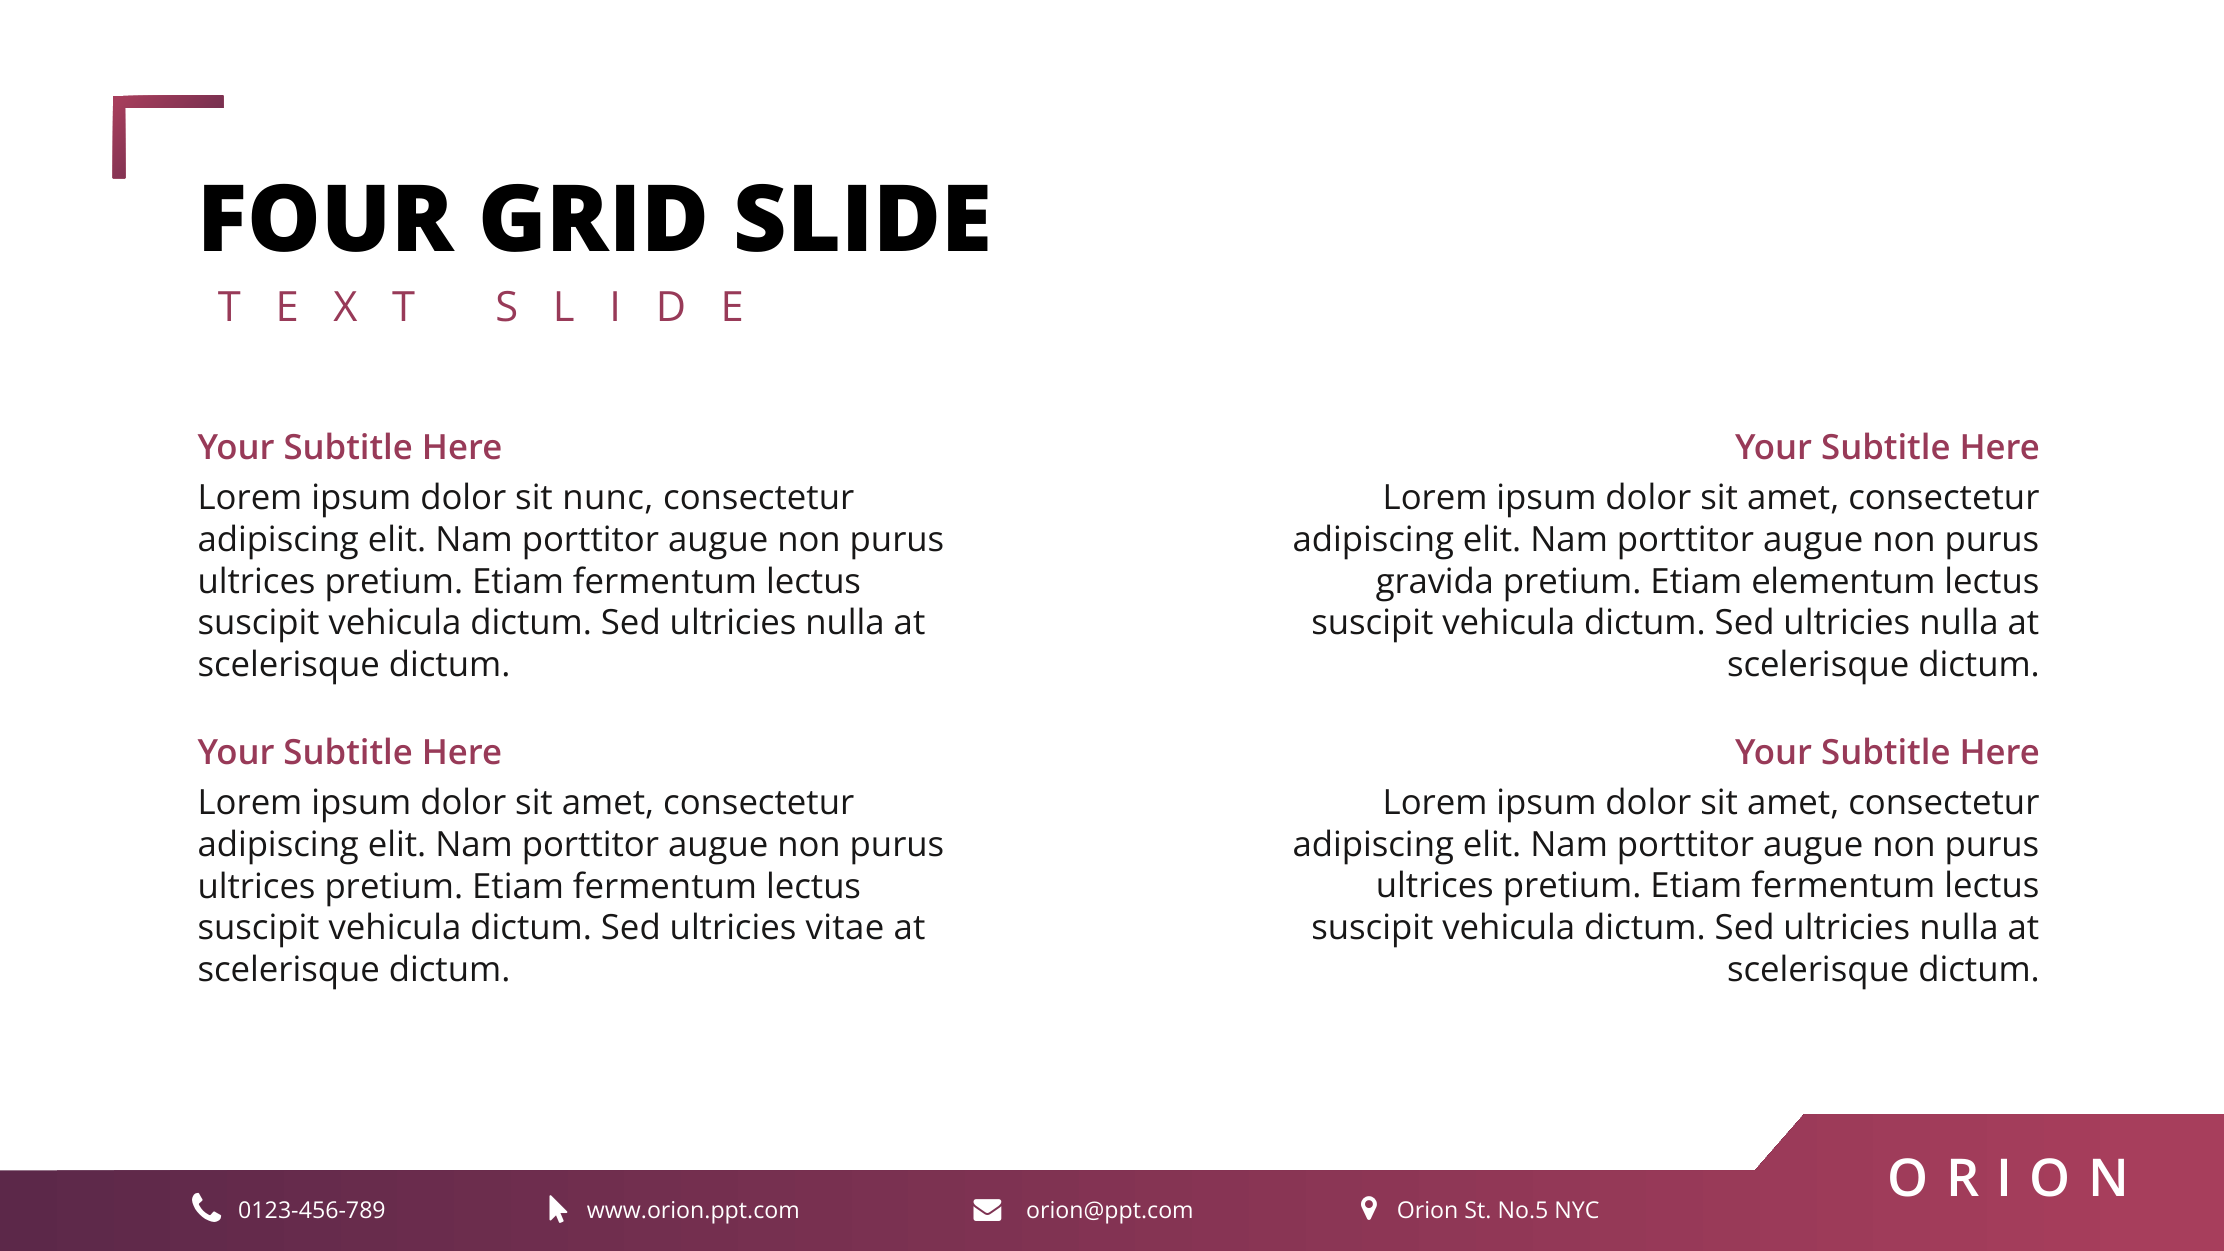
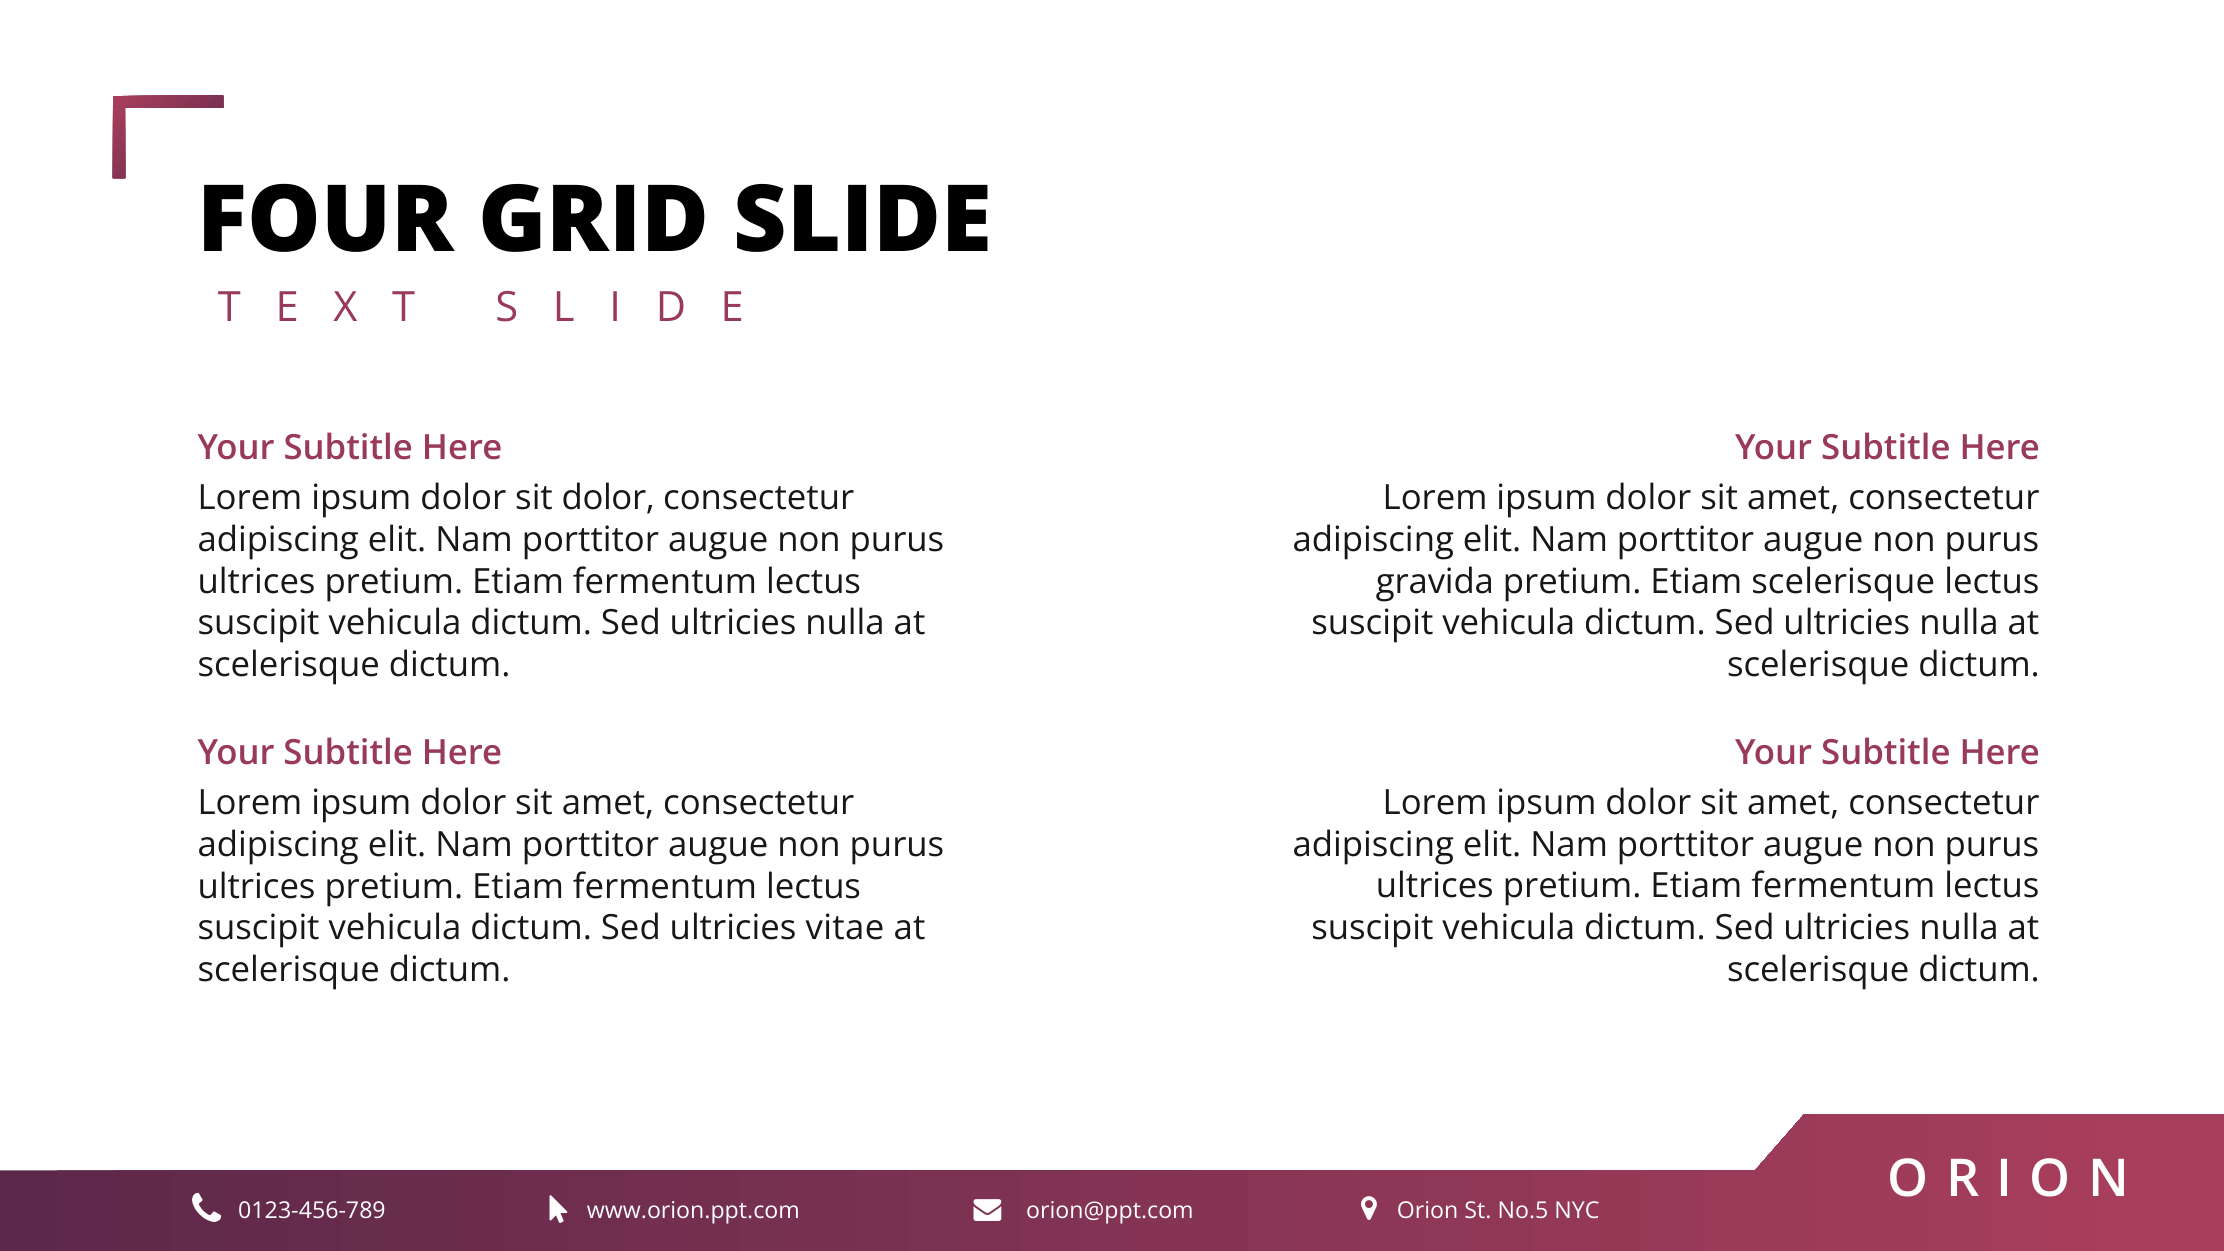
sit nunc: nunc -> dolor (608, 498)
Etiam elementum: elementum -> scelerisque (1843, 582)
